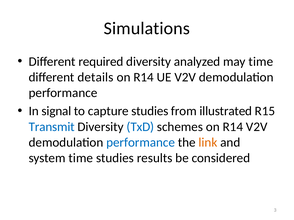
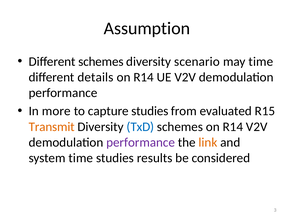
Simulations: Simulations -> Assumption (147, 28)
Different required: required -> schemes (101, 62)
analyzed: analyzed -> scenario (197, 62)
signal: signal -> more (56, 111)
illustrated: illustrated -> evaluated (226, 111)
Transmit colour: blue -> orange (52, 127)
performance colour: blue -> purple (141, 143)
